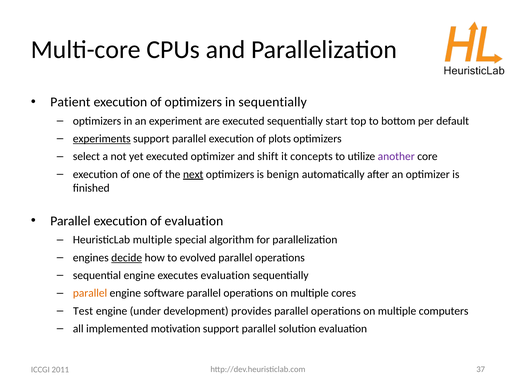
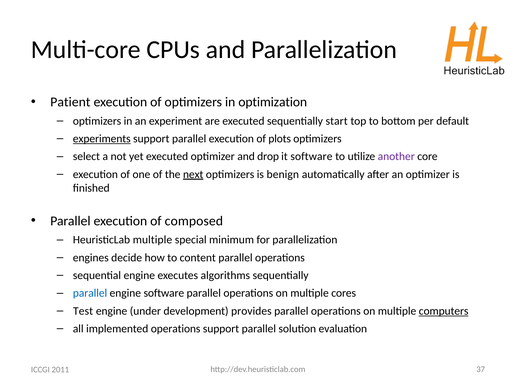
in sequentially: sequentially -> optimization (273, 102)
shift: shift -> drop (268, 156)
it concepts: concepts -> software (311, 156)
of evaluation: evaluation -> composed (194, 221)
algorithm: algorithm -> minimum (232, 240)
decide underline: present -> none (127, 258)
evolved: evolved -> content (198, 258)
executes evaluation: evaluation -> algorithms (225, 275)
parallel colour: orange -> blue (90, 293)
computers underline: none -> present (444, 311)
implemented motivation: motivation -> operations (176, 329)
